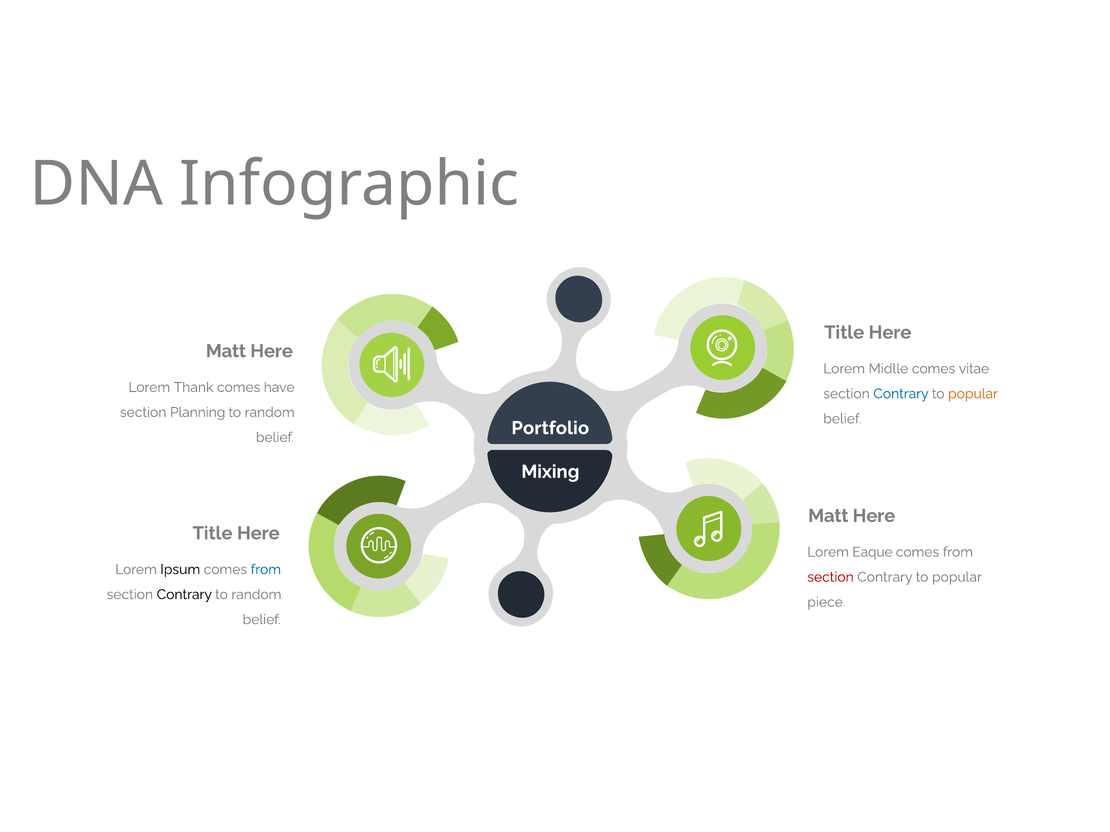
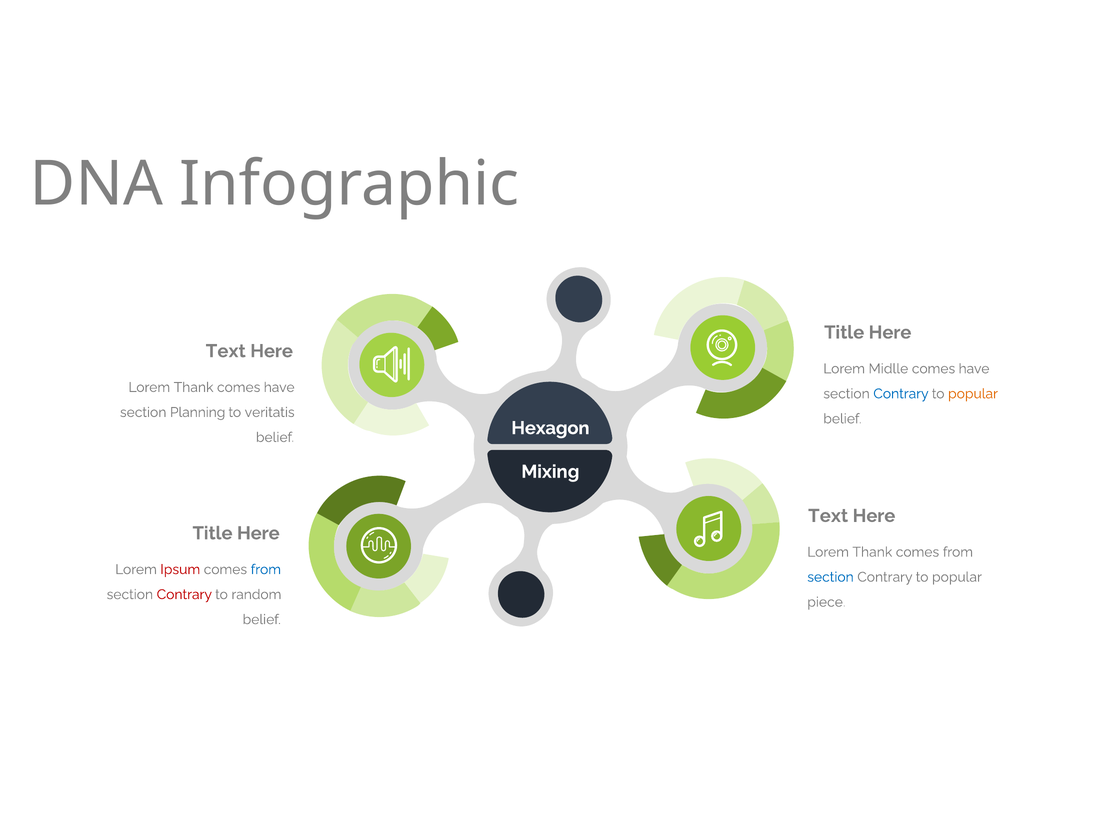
Matt: Matt -> Text (226, 351)
vitae: vitae -> have (974, 369)
random: random -> veritatis (270, 413)
Portfolio: Portfolio -> Hexagon (550, 428)
Matt: Matt -> Text (828, 516)
Eaque: Eaque -> Thank (872, 552)
Ipsum colour: black -> red (180, 570)
section colour: red -> blue (831, 577)
Contrary colour: black -> red (184, 595)
